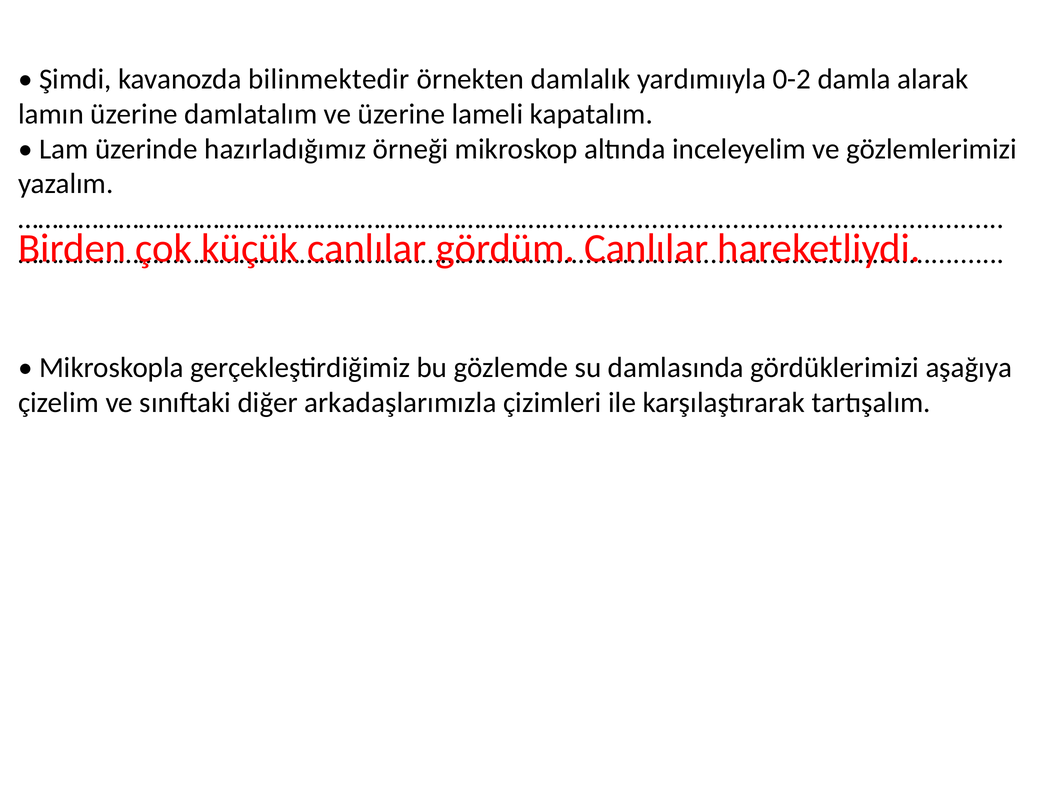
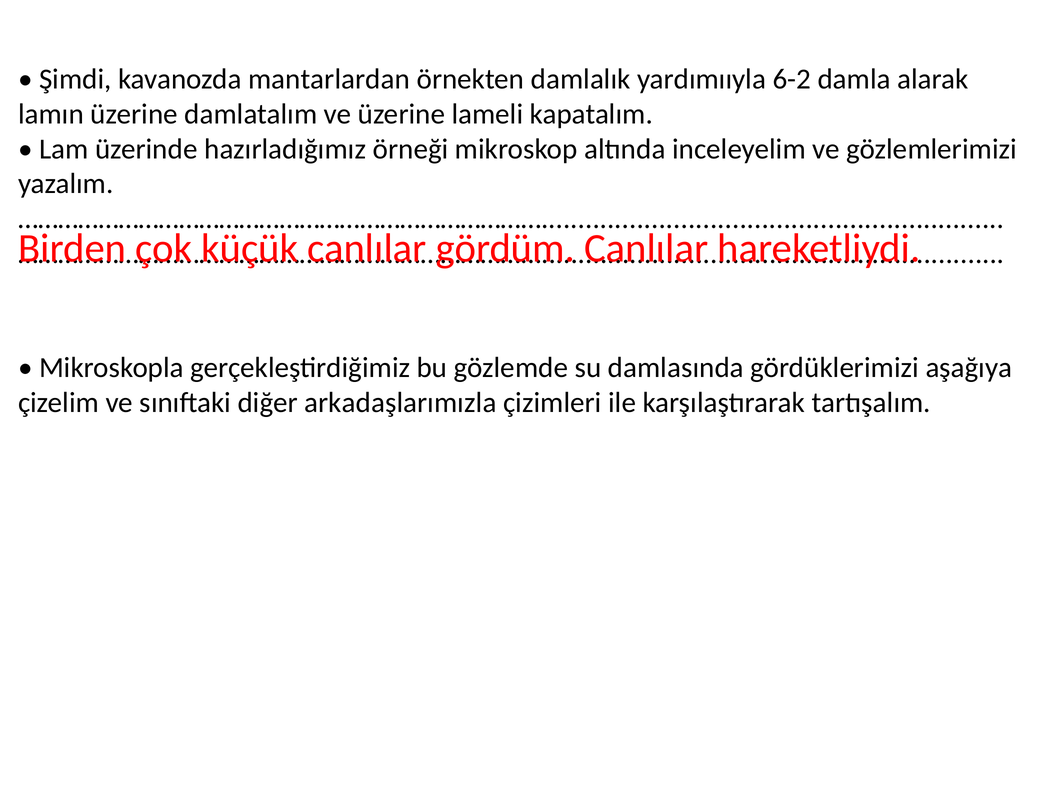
bilinmektedir: bilinmektedir -> mantarlardan (329, 79)
0-2: 0-2 -> 6-2 (792, 79)
